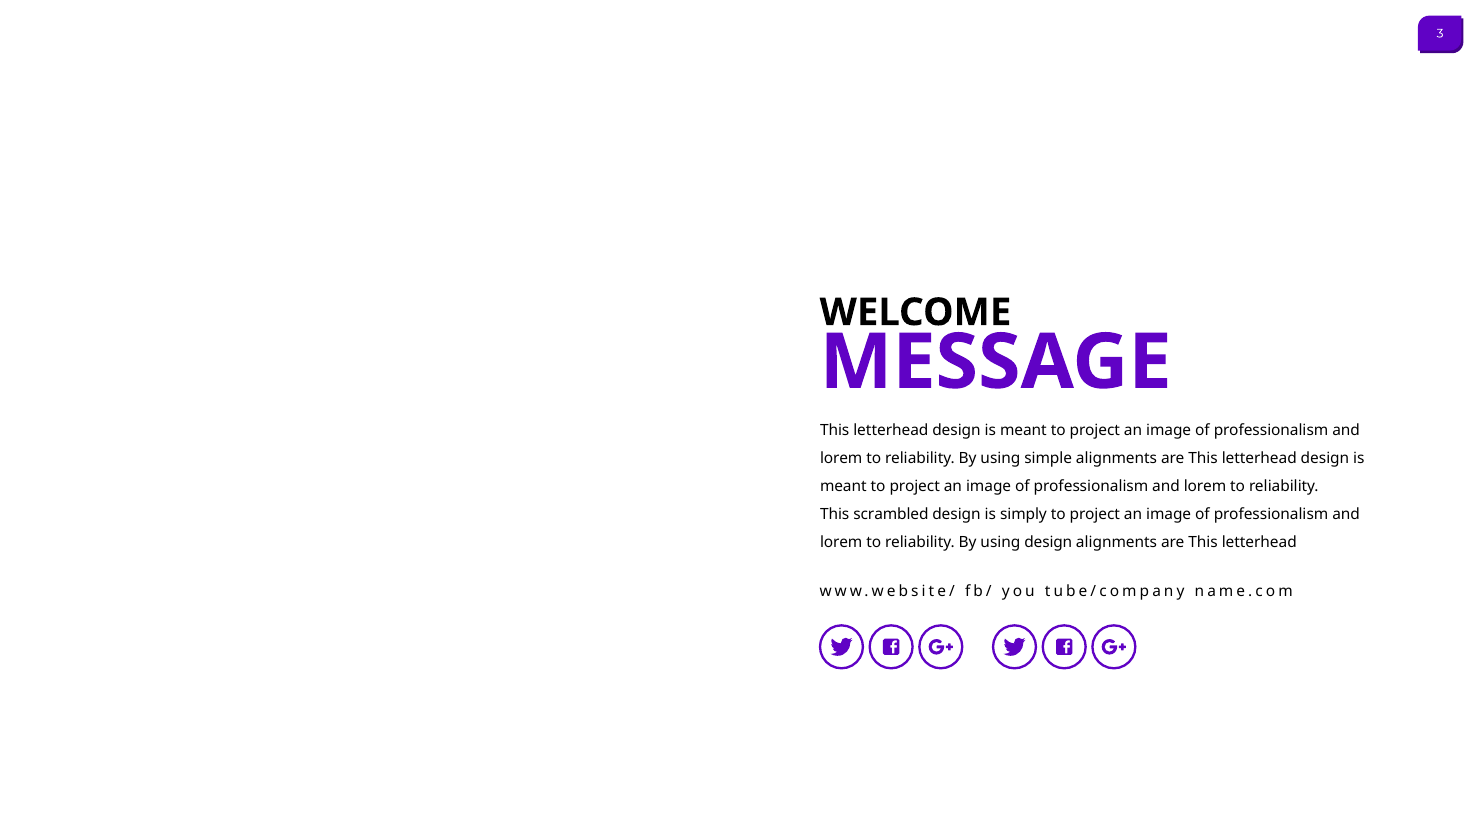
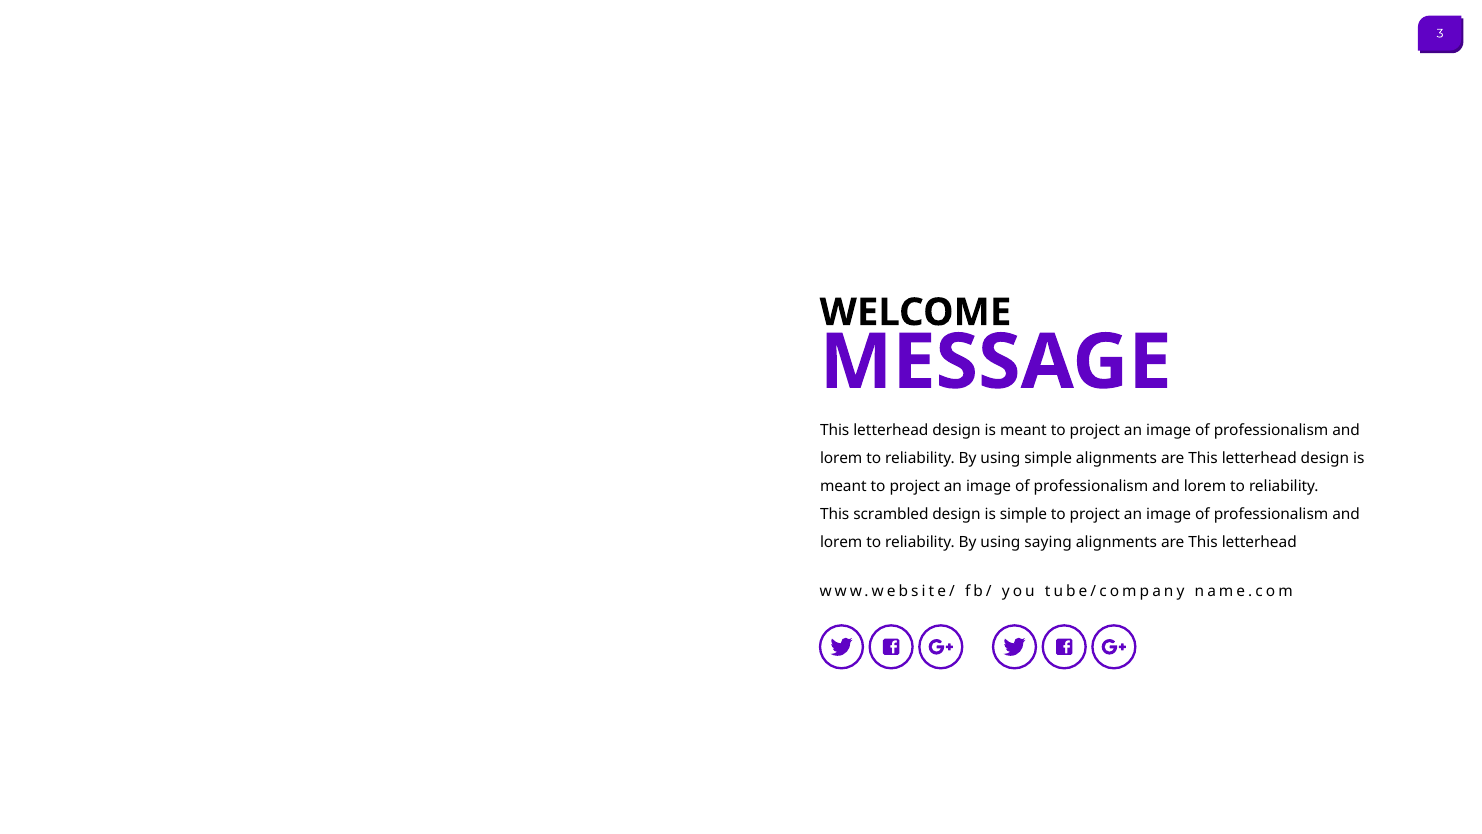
is simply: simply -> simple (1023, 514)
using design: design -> saying (1048, 542)
